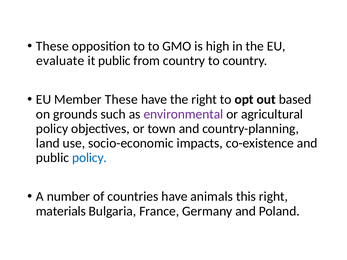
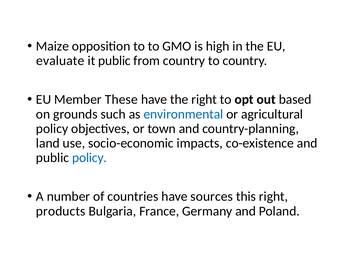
These: These -> Maize (52, 46)
environmental colour: purple -> blue (183, 114)
animals: animals -> sources (212, 197)
materials: materials -> products (61, 211)
